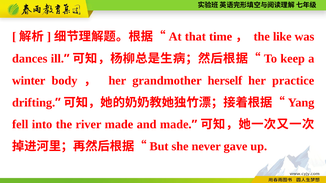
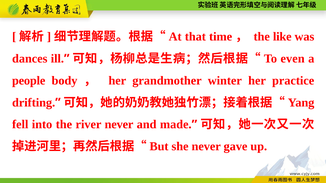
keep: keep -> even (293, 59)
winter: winter -> people (29, 81)
herself: herself -> winter (225, 81)
river made: made -> never (119, 125)
